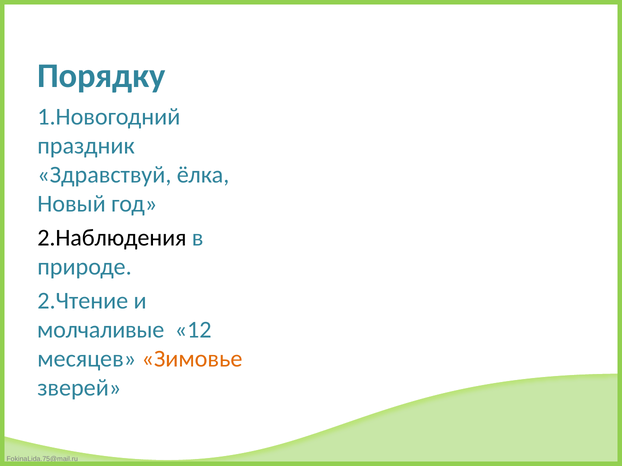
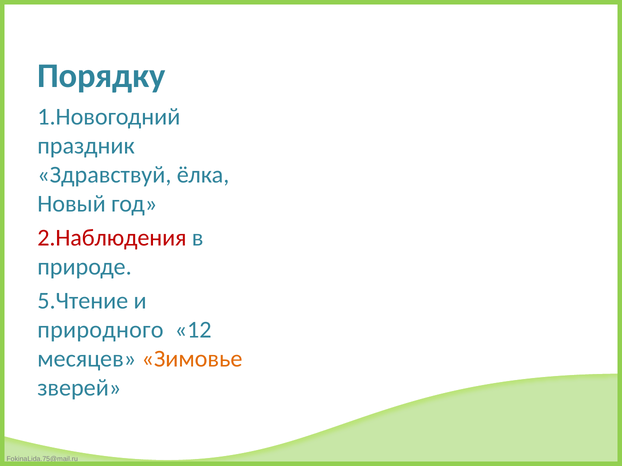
2.Наблюдения colour: black -> red (112, 238)
2.Чтение: 2.Чтение -> 5.Чтение (83, 301)
молчаливые: молчаливые -> природного (100, 330)
